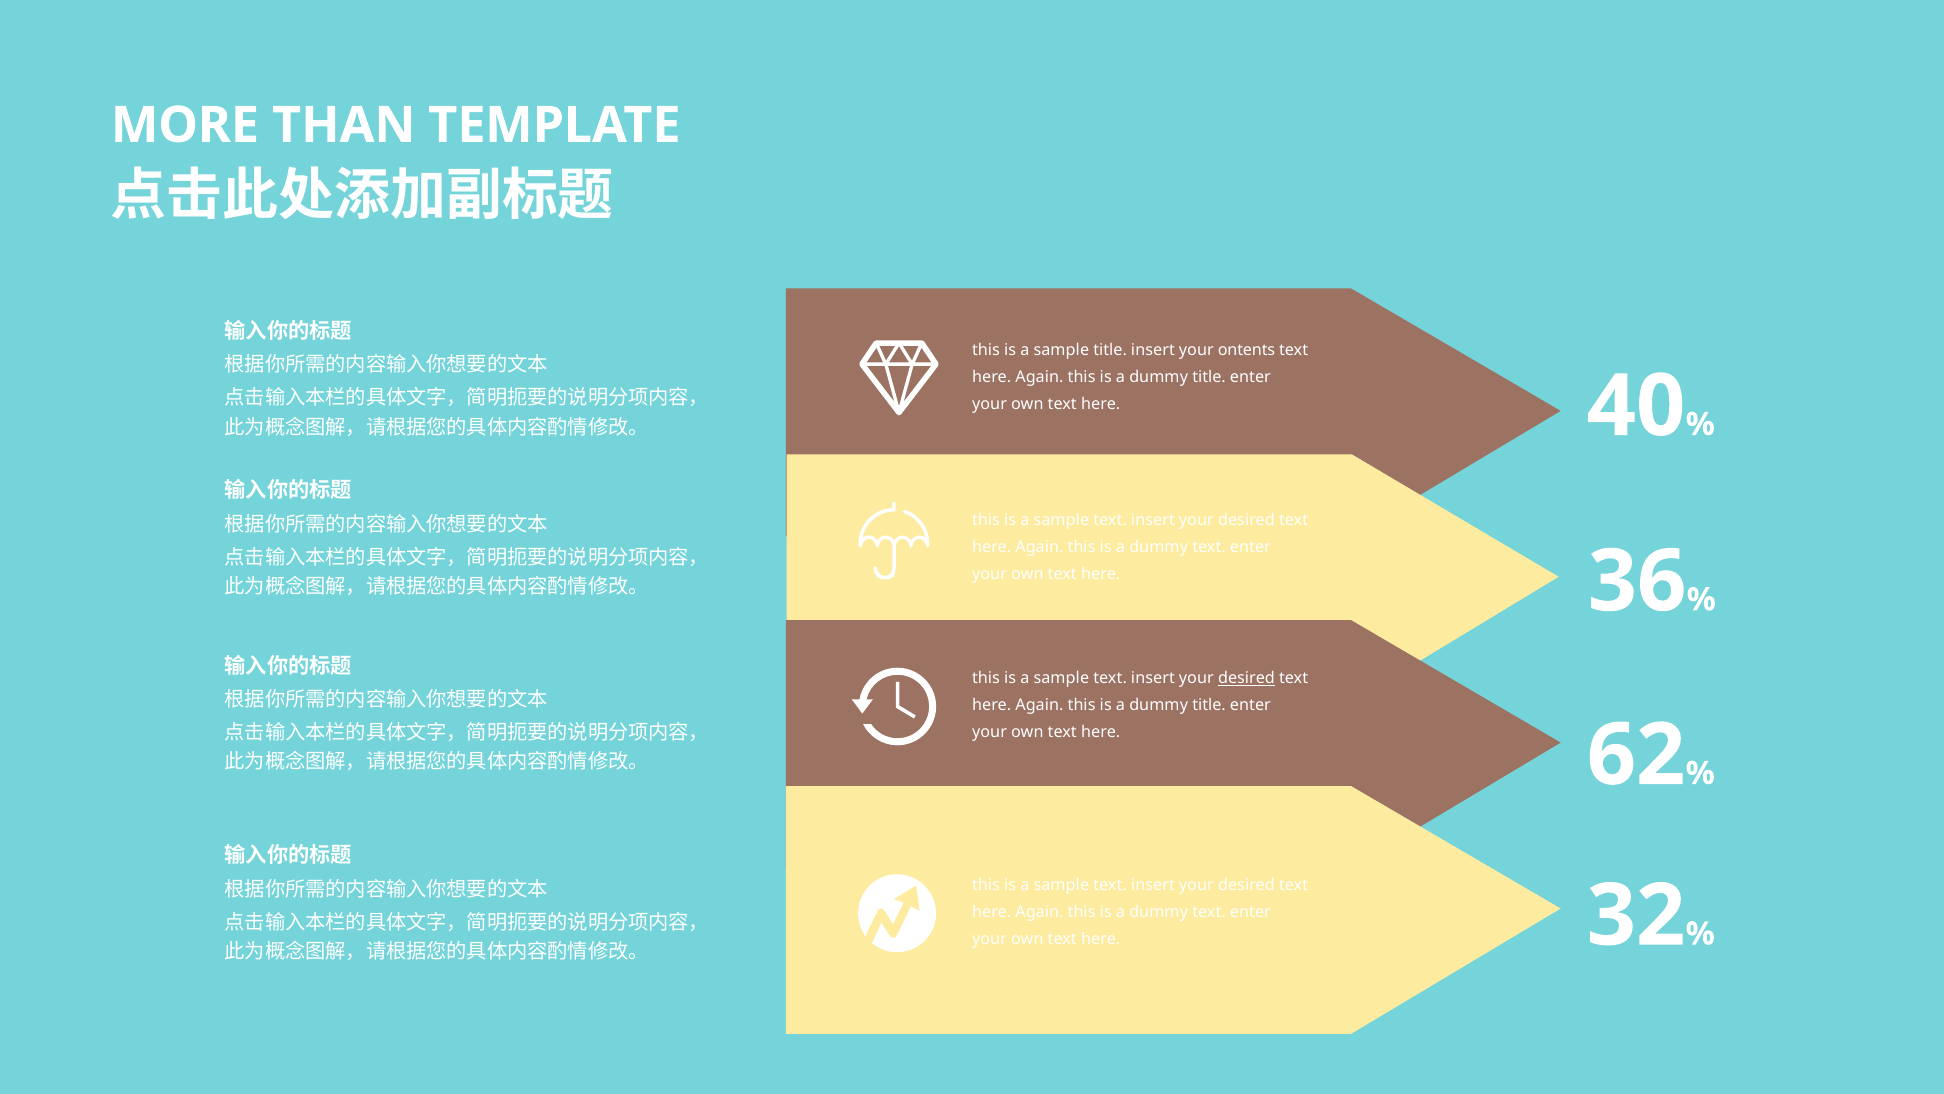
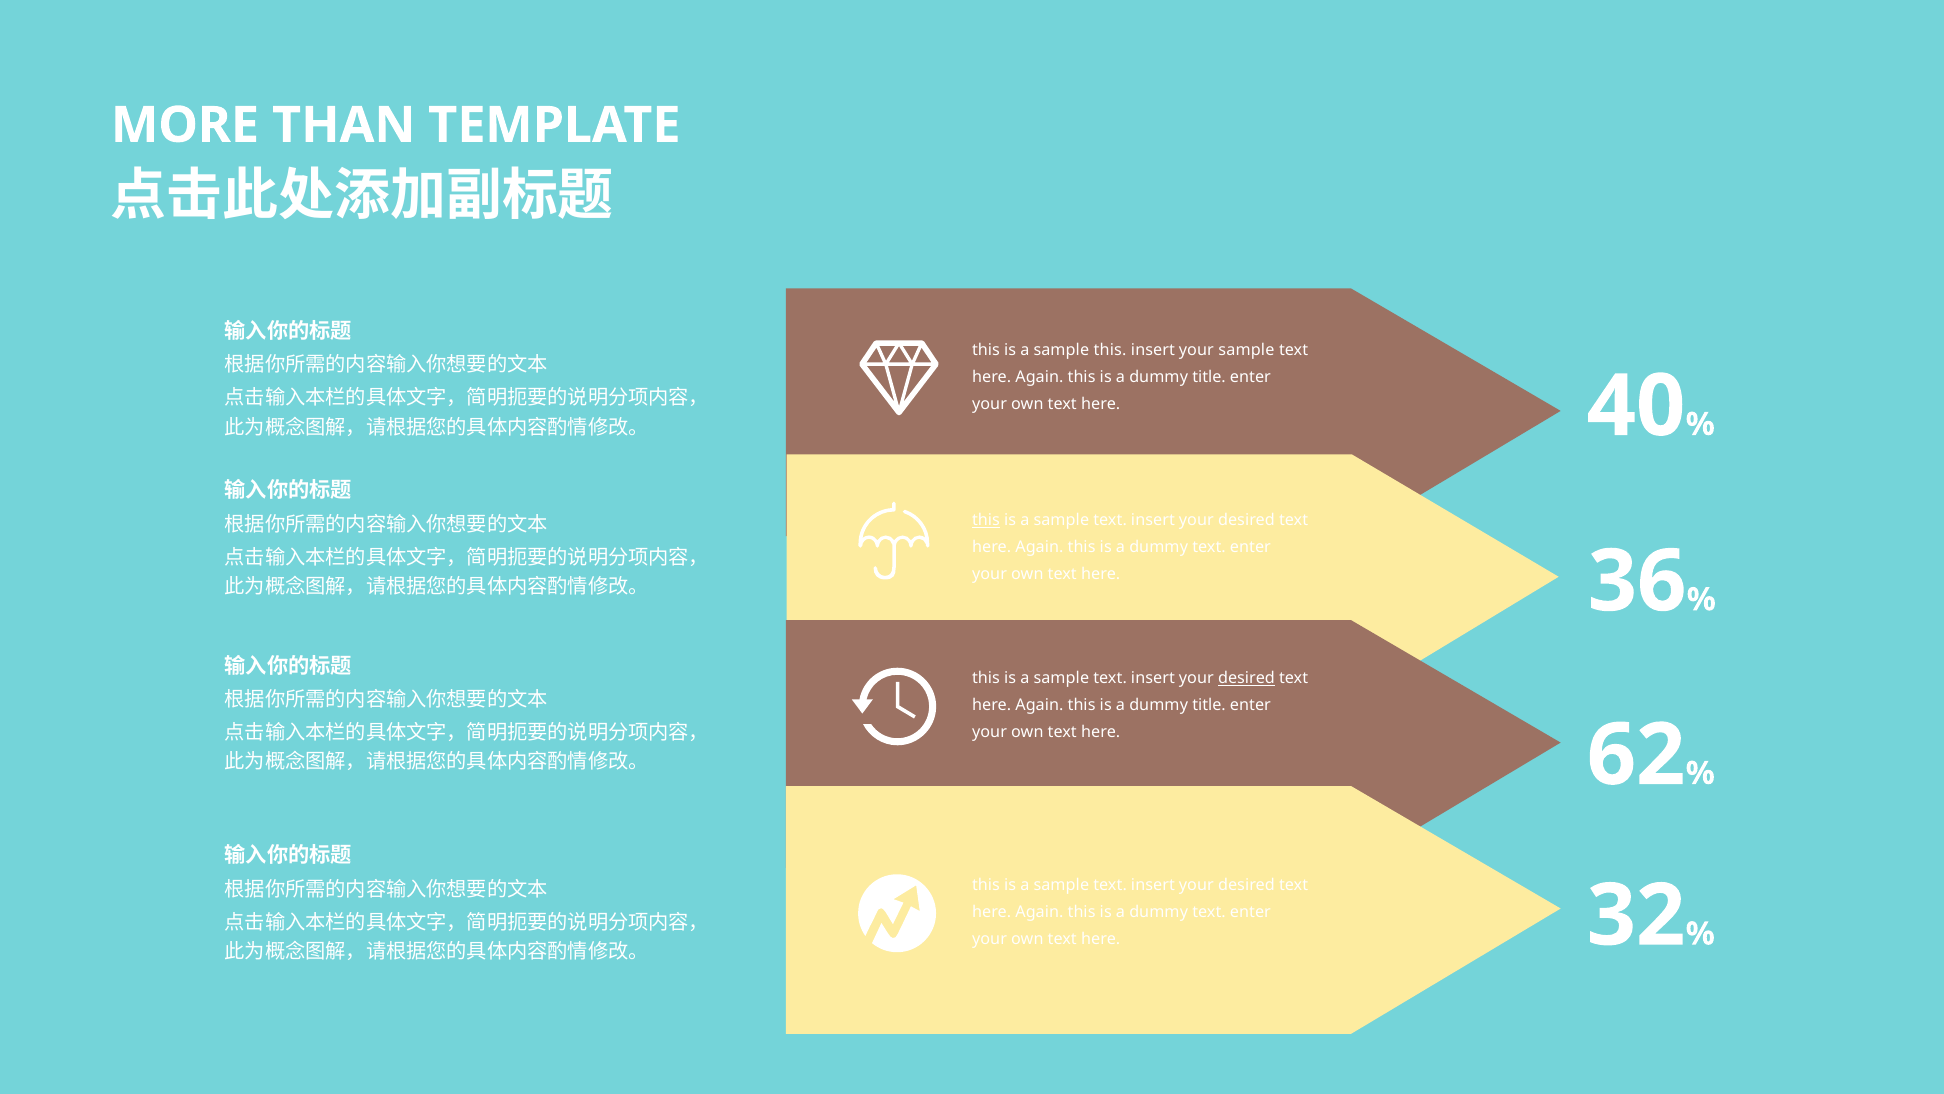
sample title: title -> this (1110, 350)
your ontents: ontents -> sample (1246, 350)
this underline: none -> present (986, 520)
